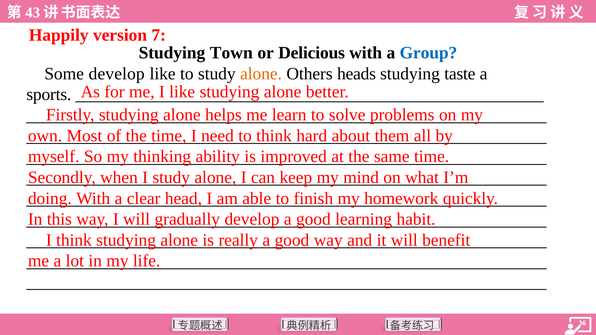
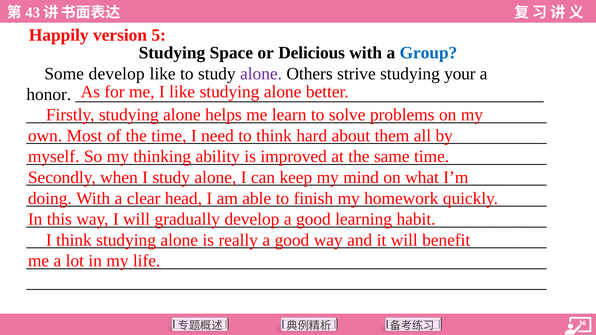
7: 7 -> 5 (159, 35)
Town: Town -> Space (231, 53)
alone colour: orange -> purple (261, 74)
heads: heads -> strive (356, 74)
taste: taste -> your (460, 74)
sports: sports -> honor (49, 95)
